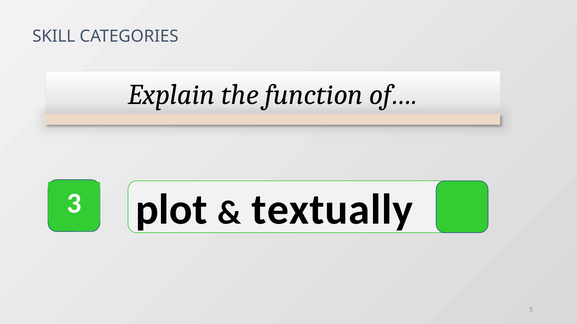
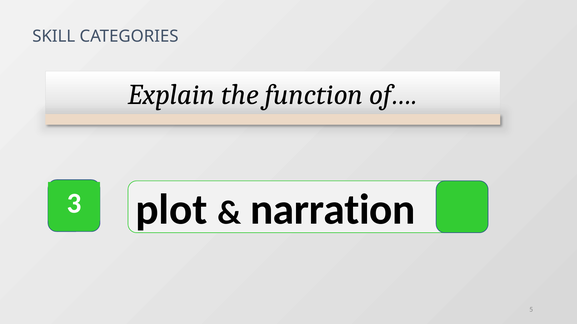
textually: textually -> narration (333, 210)
